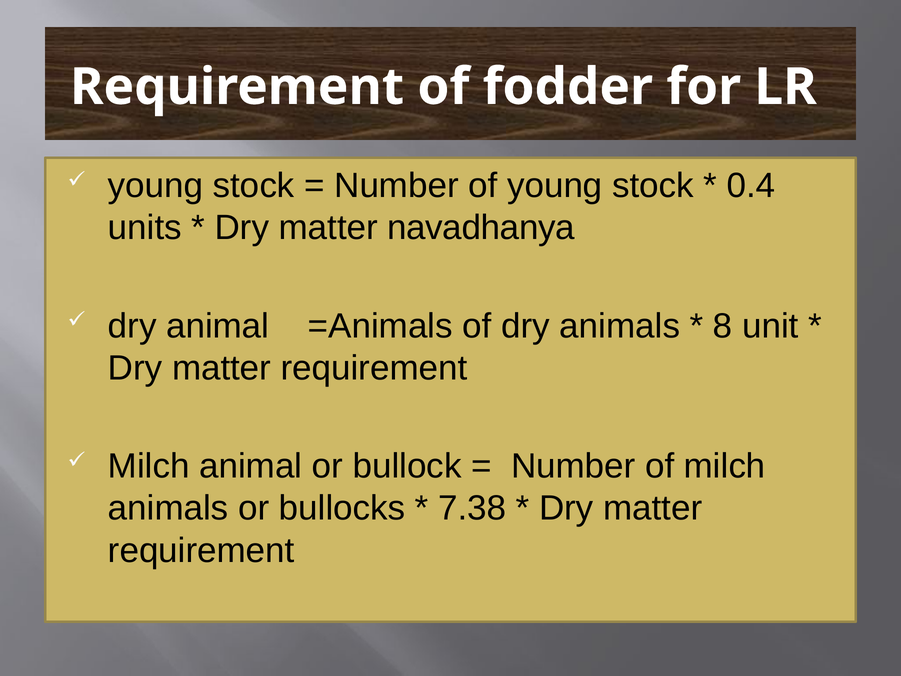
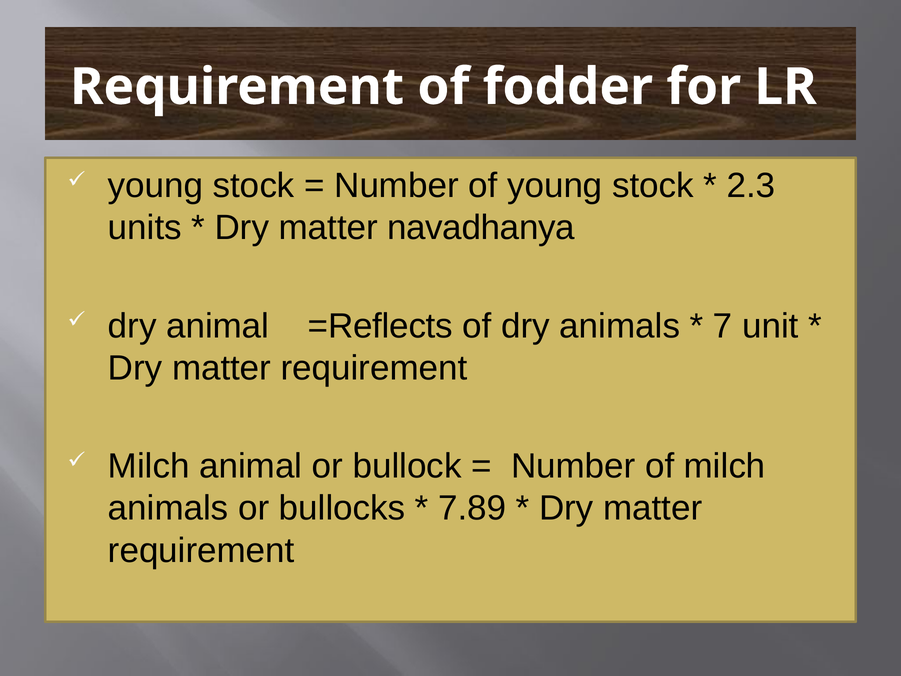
0.4: 0.4 -> 2.3 (751, 186)
=Animals: =Animals -> =Reflects (380, 326)
8: 8 -> 7 (723, 326)
7.38: 7.38 -> 7.89 (472, 508)
